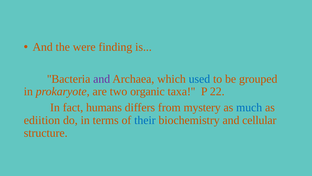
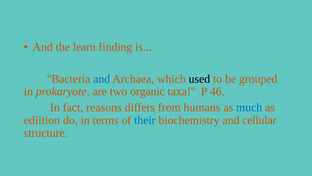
were: were -> learn (84, 47)
and colour: purple -> blue (102, 79)
used colour: blue -> black (199, 79)
22: 22 -> 46 (217, 91)
humans: humans -> reasons (104, 107)
mystery: mystery -> humans (202, 107)
